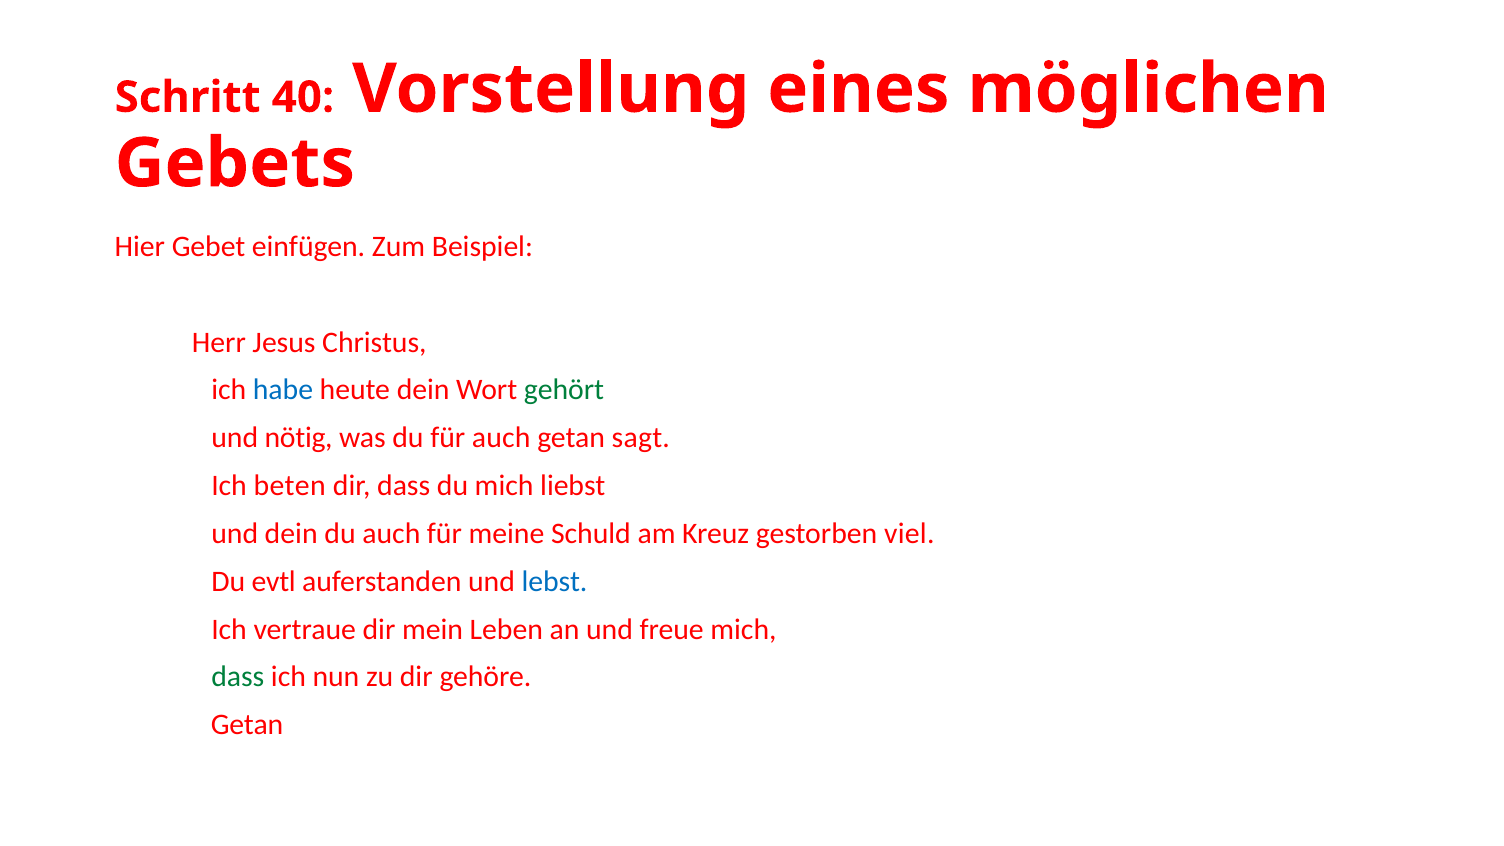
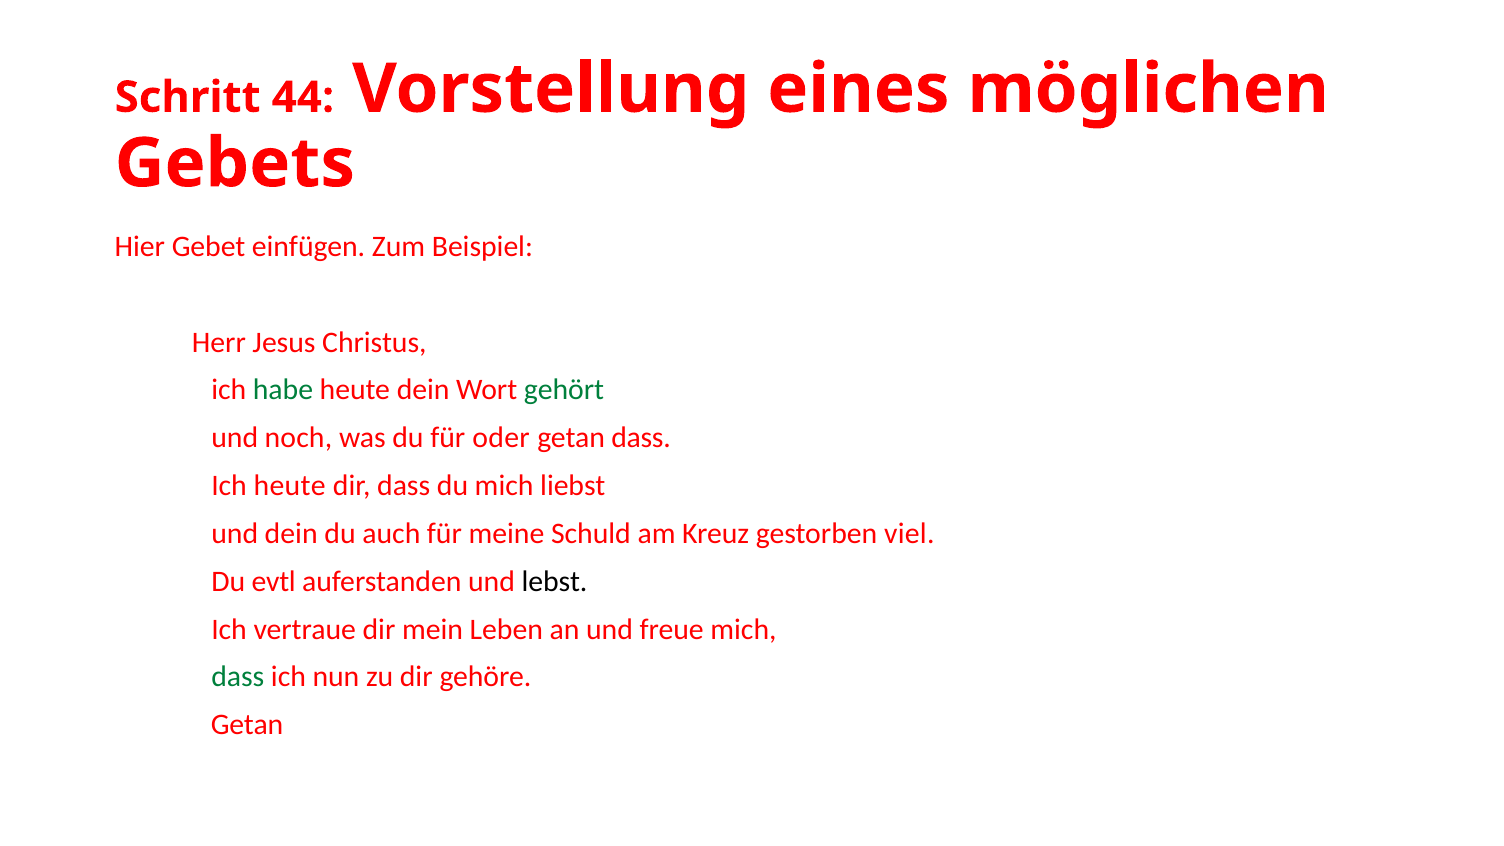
40: 40 -> 44 (303, 97)
habe colour: blue -> green (283, 390)
nötig: nötig -> noch (298, 438)
für auch: auch -> oder (501, 438)
getan sagt: sagt -> dass (641, 438)
Ich beten: beten -> heute (290, 486)
lebst colour: blue -> black (555, 581)
